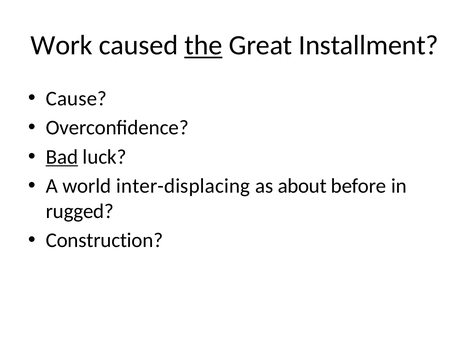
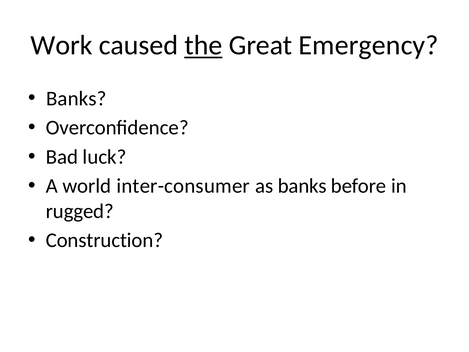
Installment: Installment -> Emergency (368, 45)
Cause: Cause -> Banks (76, 98)
Bad underline: present -> none (62, 157)
inter-displacing: inter-displacing -> inter-consumer (183, 186)
as about: about -> banks (302, 186)
